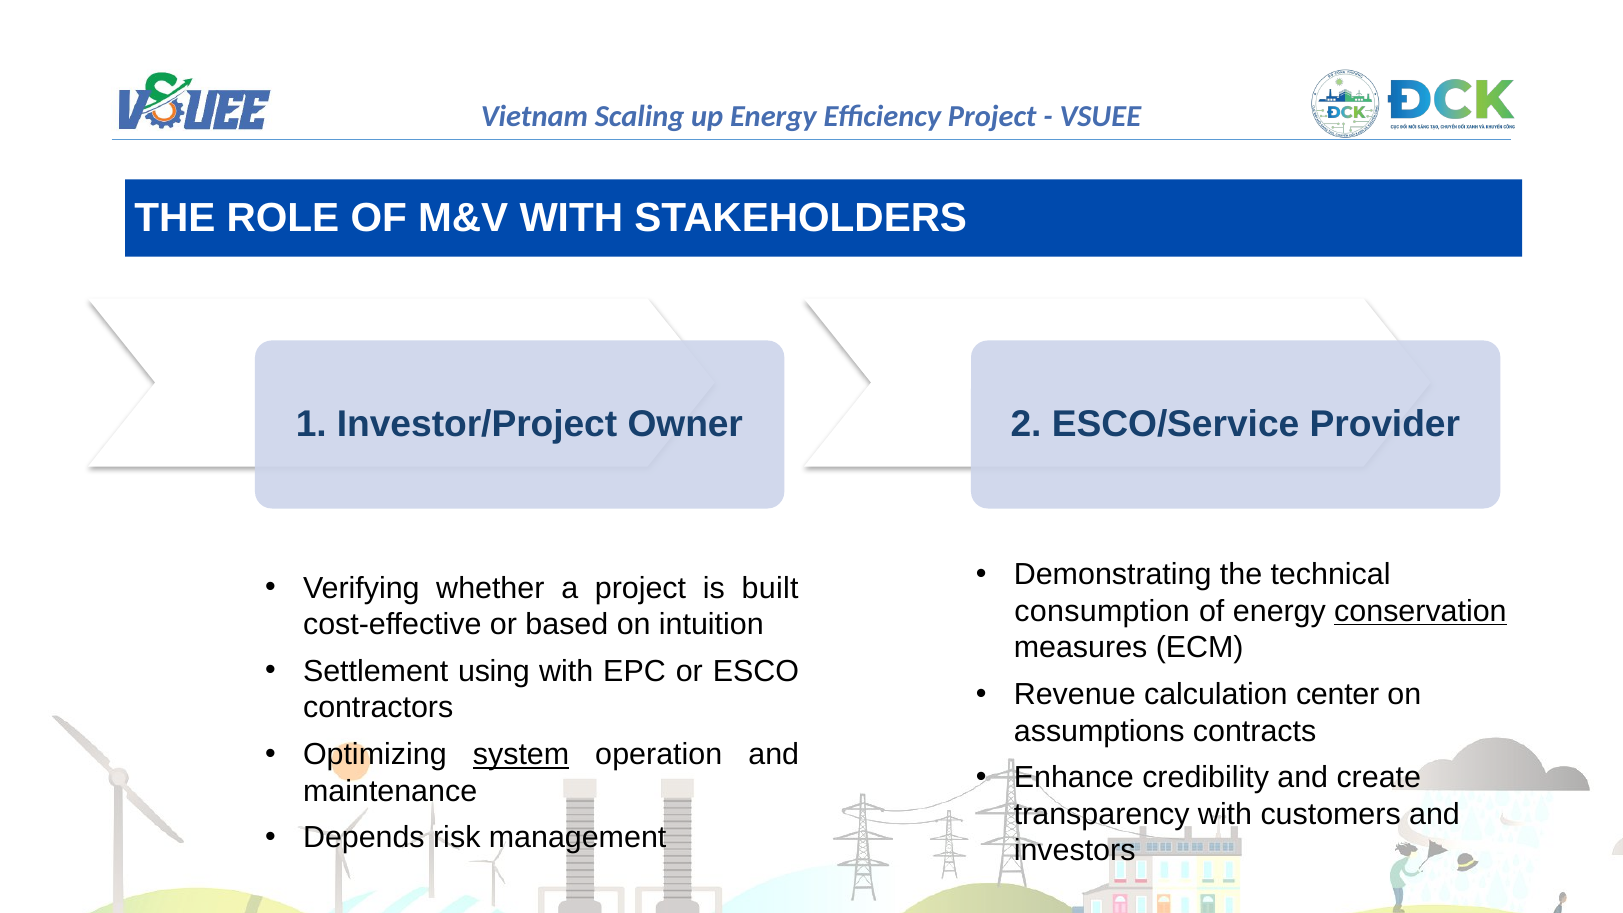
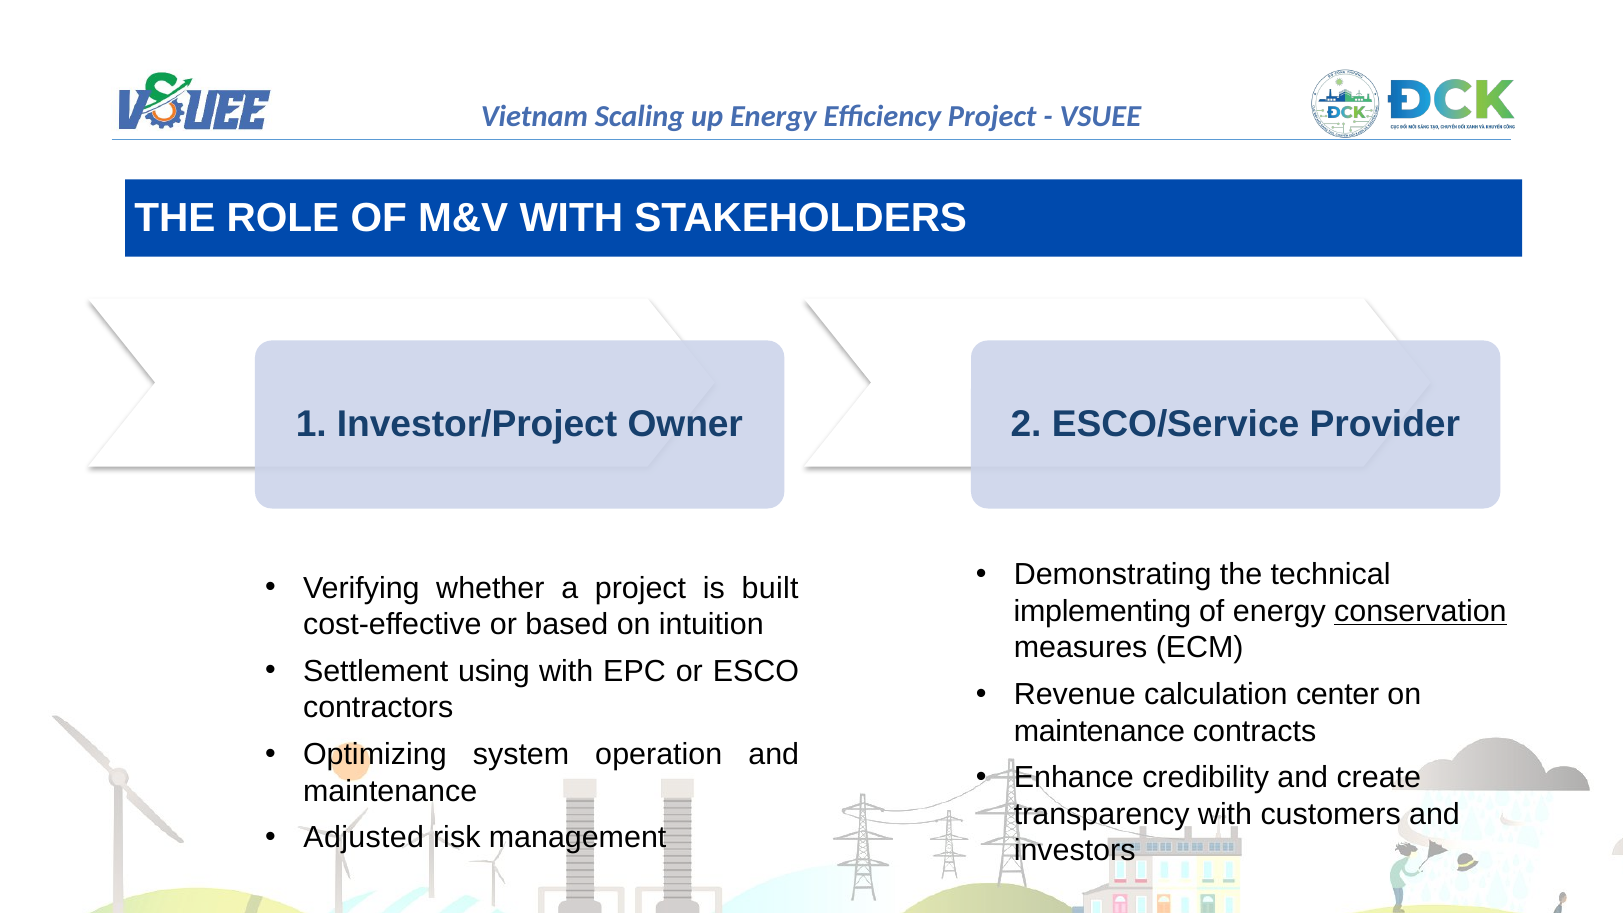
consumption: consumption -> implementing (1102, 611)
assumptions: assumptions -> maintenance (1099, 731)
system underline: present -> none (521, 755)
Depends: Depends -> Adjusted (364, 838)
